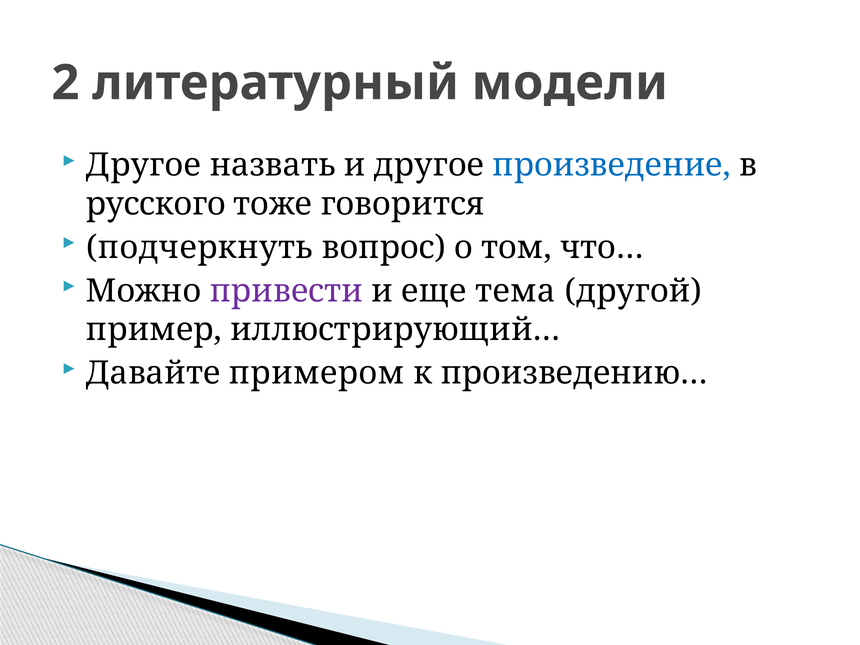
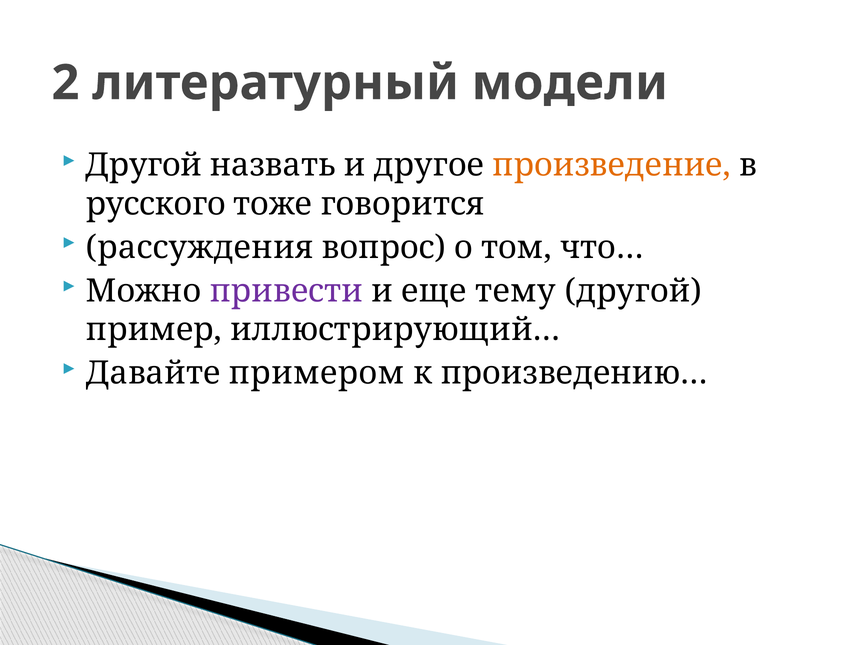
Другое: Другое -> Другой (144, 165)
произведение colour: blue -> orange (612, 165)
подчеркнуть: подчеркнуть -> рассуждения (200, 247)
тема: тема -> тему (515, 291)
